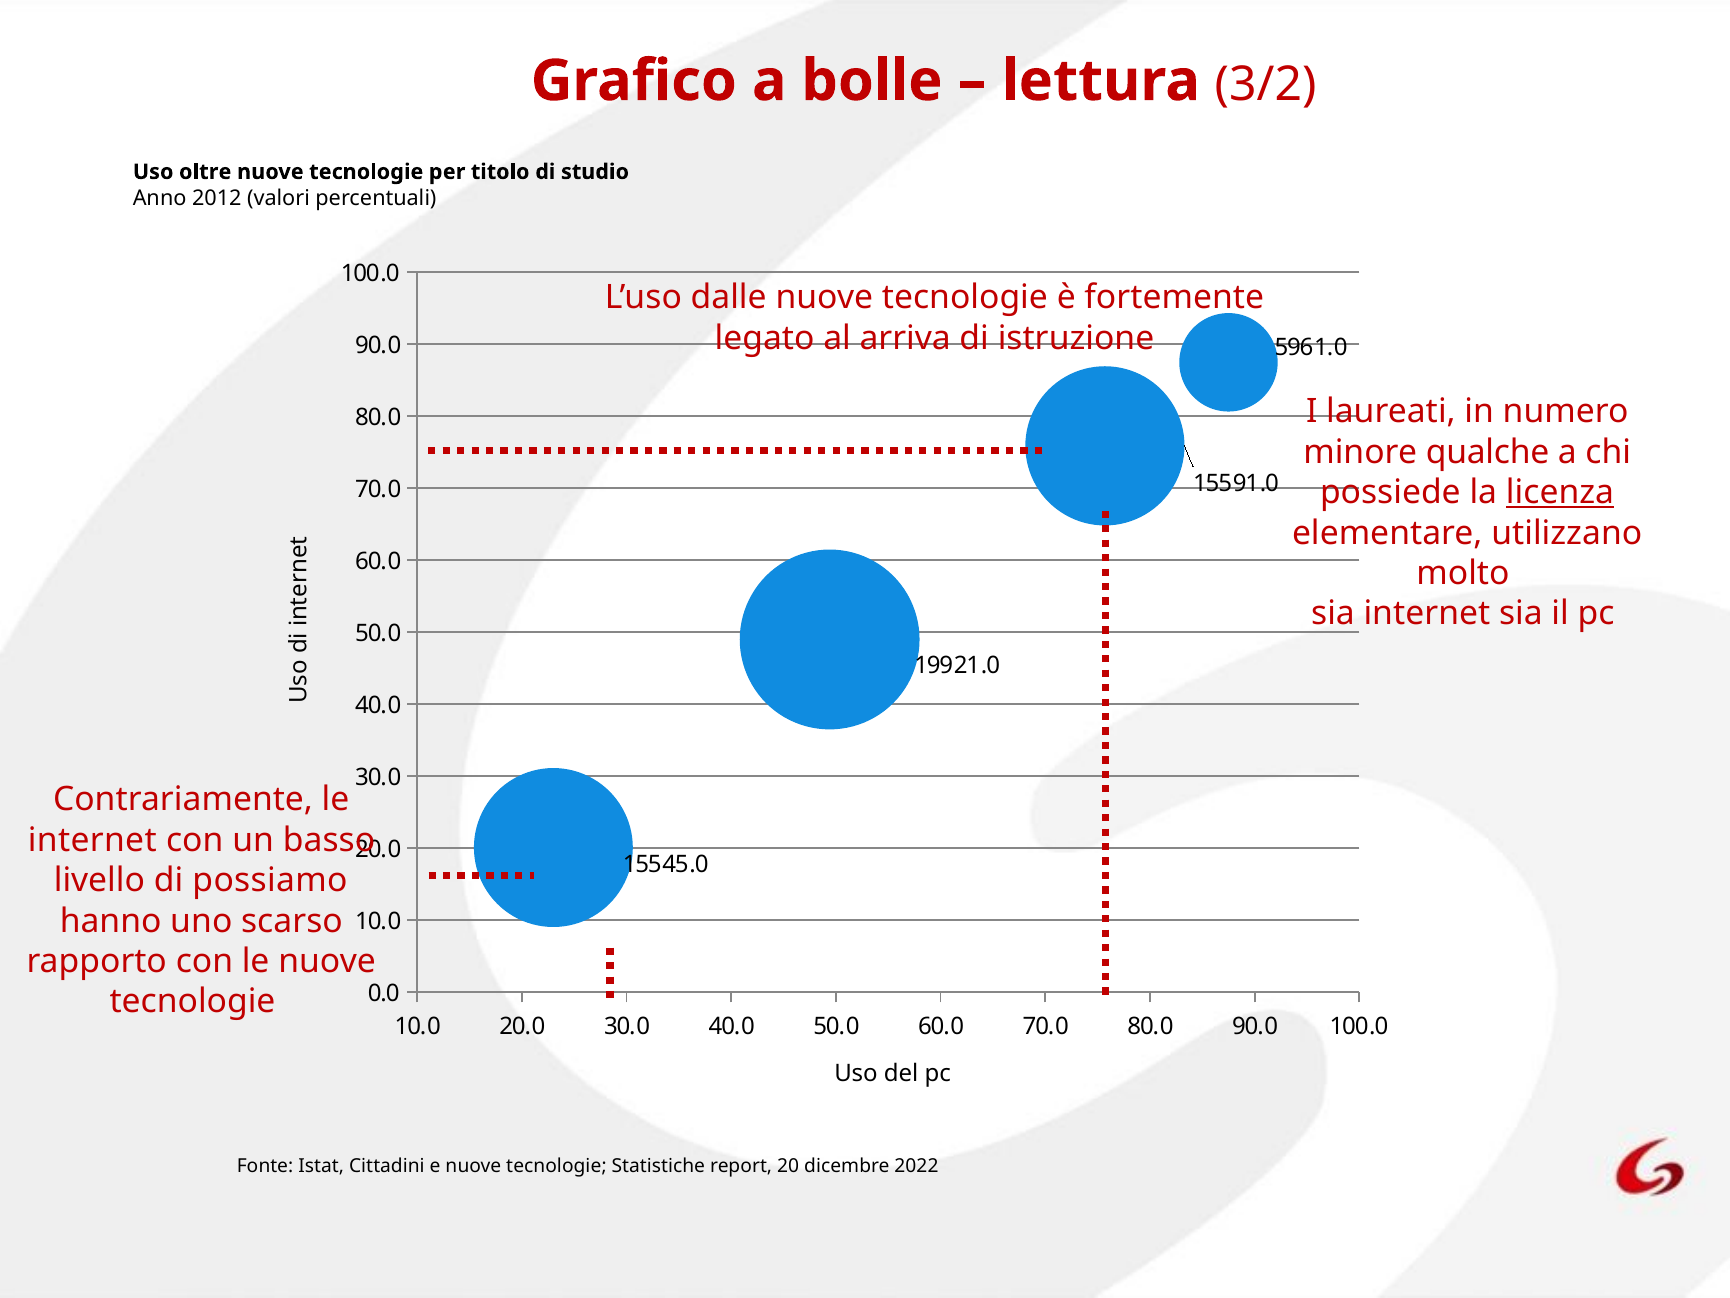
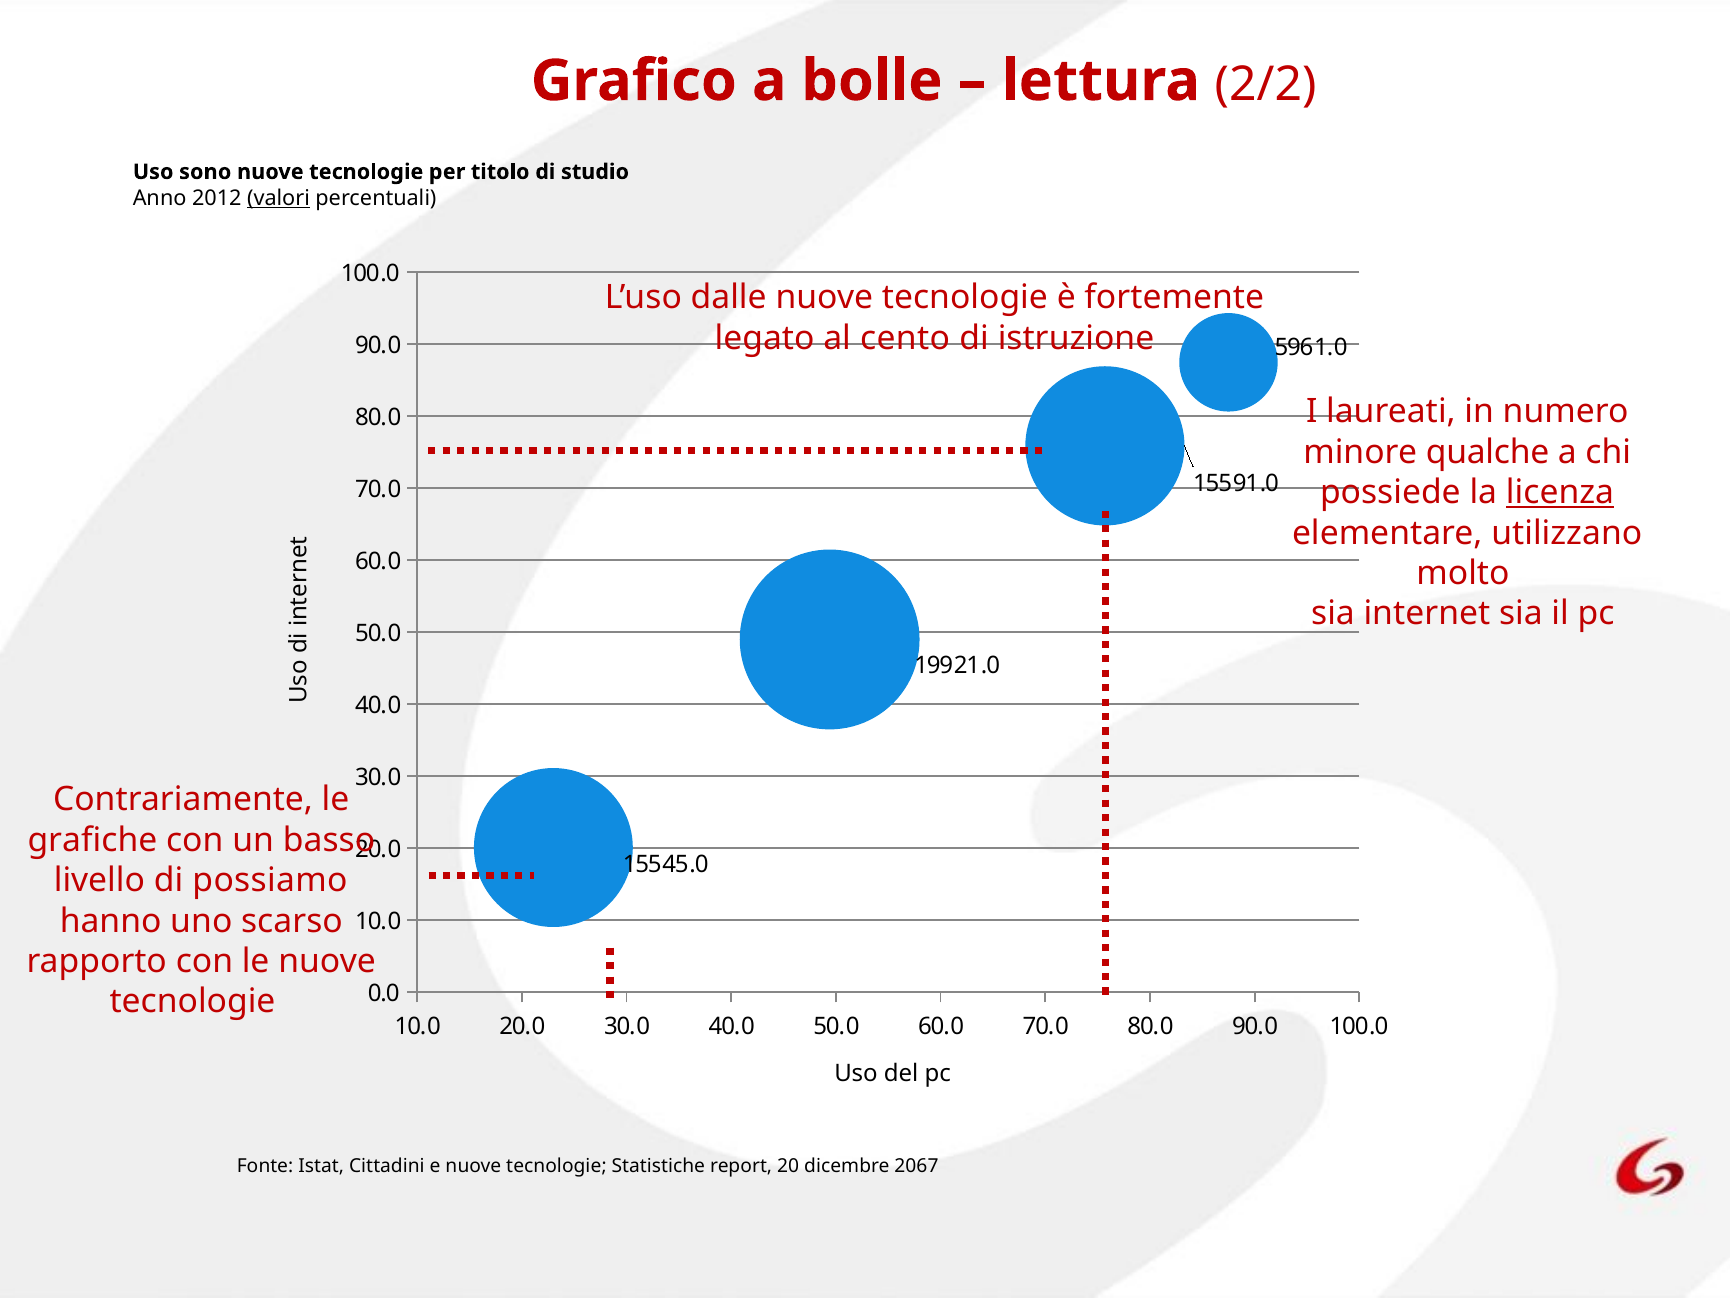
3/2: 3/2 -> 2/2 (1266, 84)
oltre: oltre -> sono (205, 172)
valori underline: none -> present (278, 198)
arriva: arriva -> cento (905, 338)
internet: internet -> grafiche (92, 840)
2022: 2022 -> 2067 (916, 1165)
